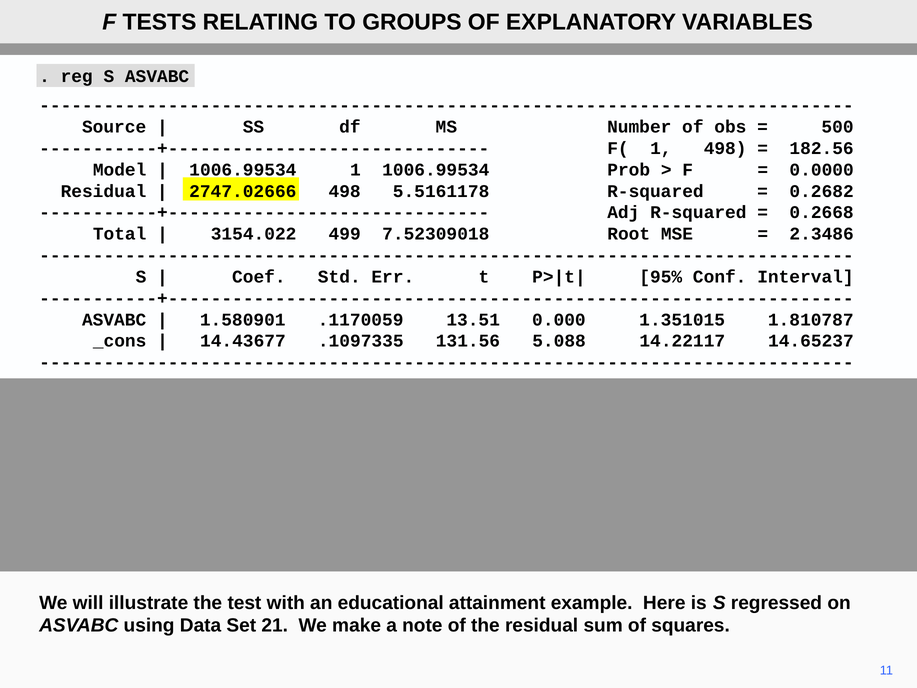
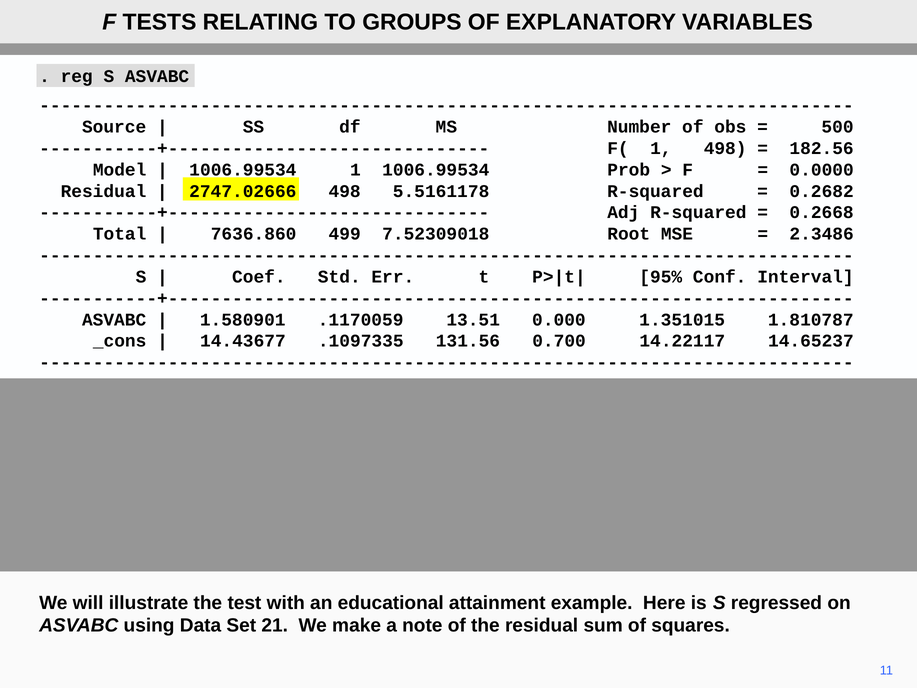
3154.022: 3154.022 -> 7636.860 (254, 234)
5.088: 5.088 -> 0.700 (559, 341)
